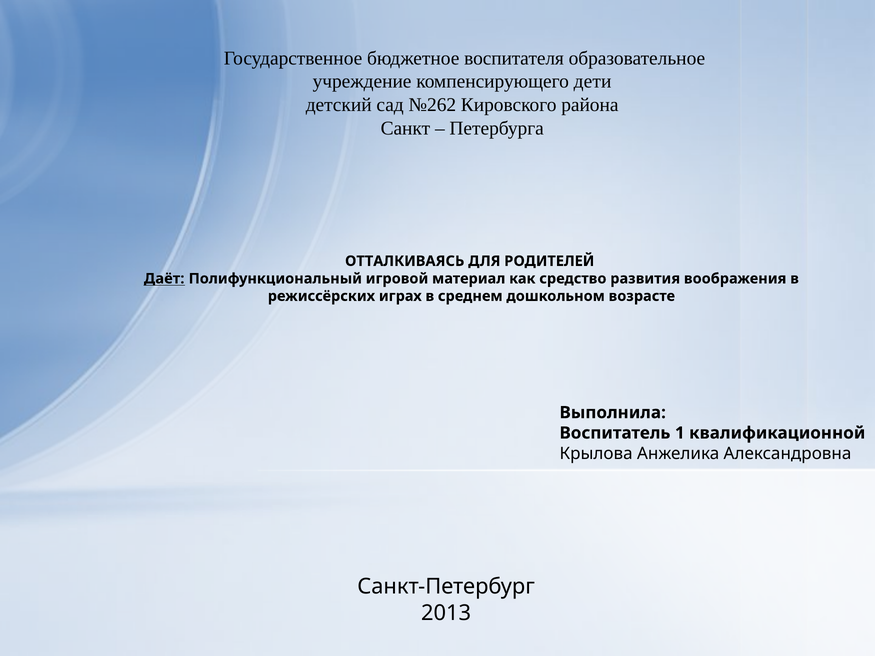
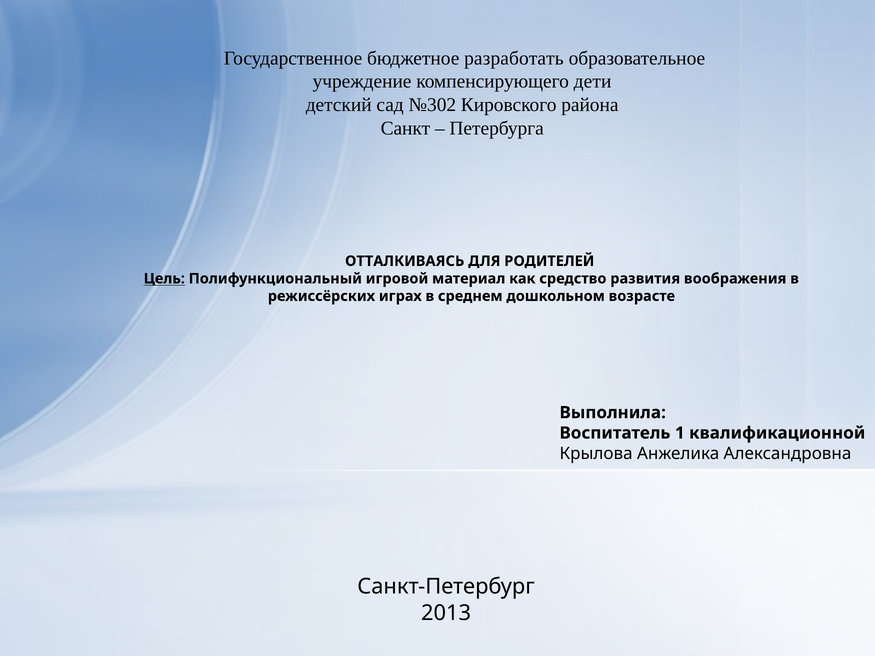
воспитателя: воспитателя -> разработать (514, 58)
№262: №262 -> №302 (432, 105)
Даёт: Даёт -> Цель (164, 279)
